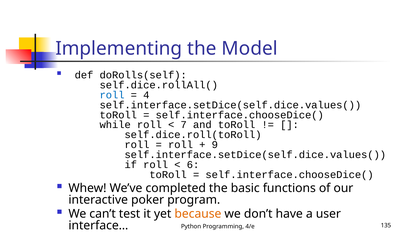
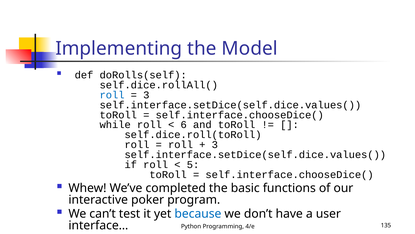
4: 4 -> 3 (146, 95)
7: 7 -> 6 (184, 125)
9: 9 -> 3 (215, 145)
6: 6 -> 5 (193, 164)
because colour: orange -> blue (198, 213)
